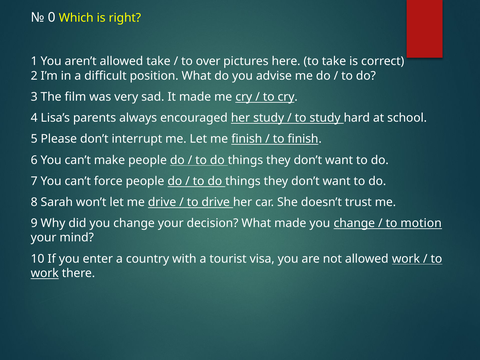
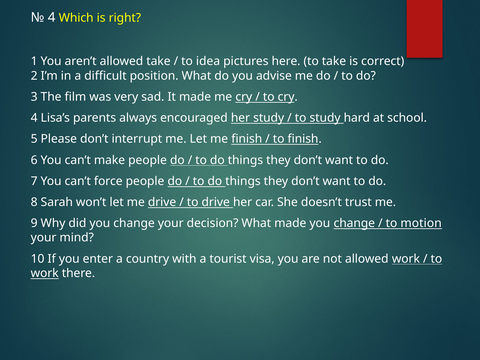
0: 0 -> 4 (52, 17)
over: over -> idea (208, 61)
